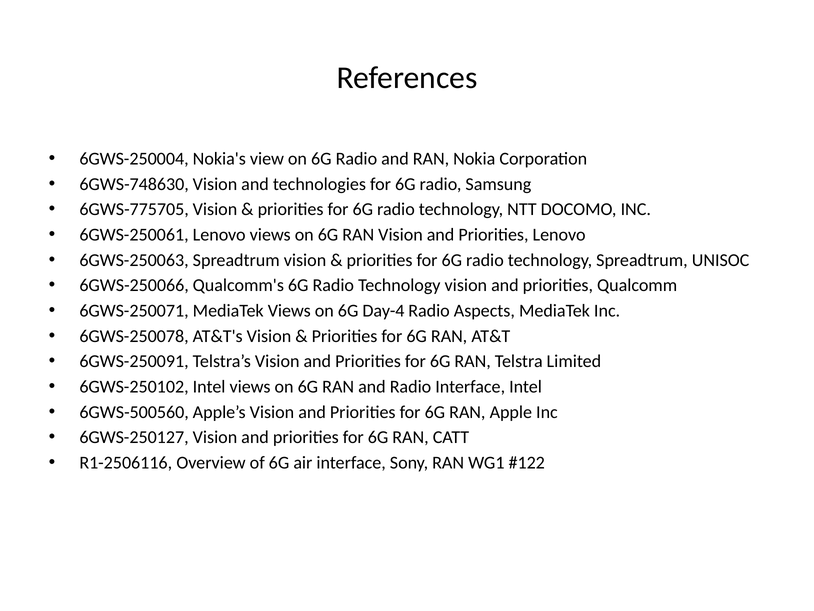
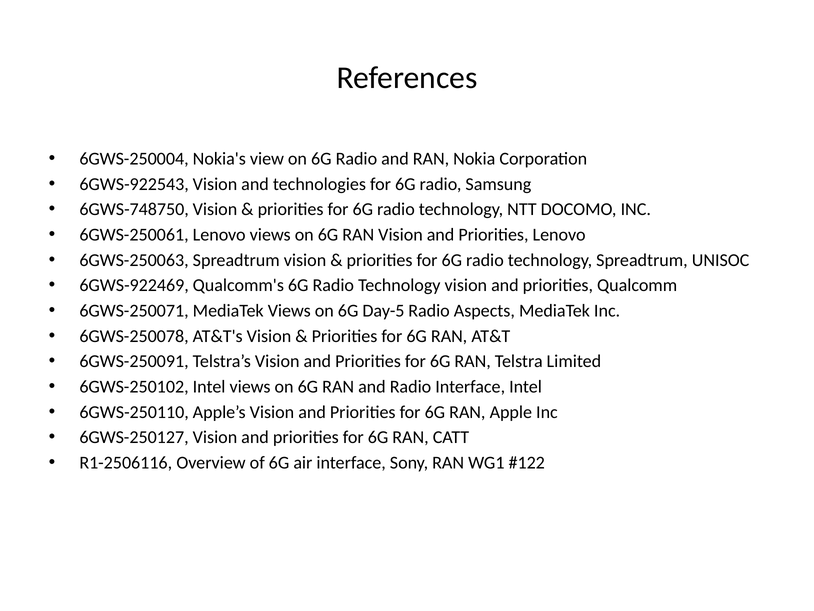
6GWS-748630: 6GWS-748630 -> 6GWS-922543 (134, 184)
6GWS-775705: 6GWS-775705 -> 6GWS-748750 (134, 209)
6GWS-250066: 6GWS-250066 -> 6GWS-922469 (134, 285)
Day-4: Day-4 -> Day-5 (383, 311)
6GWS-500560: 6GWS-500560 -> 6GWS-250110 (134, 412)
